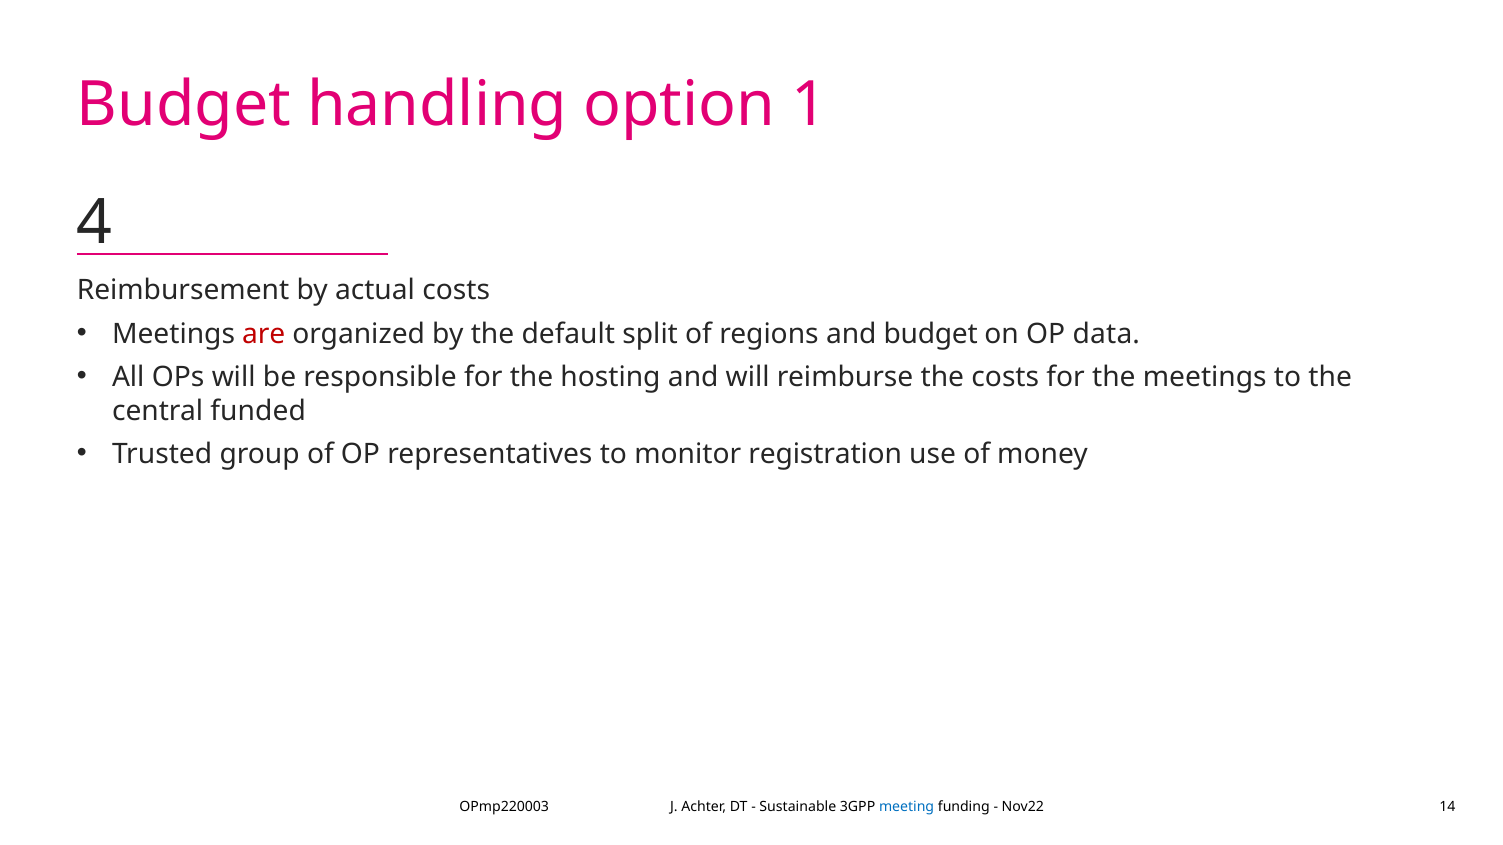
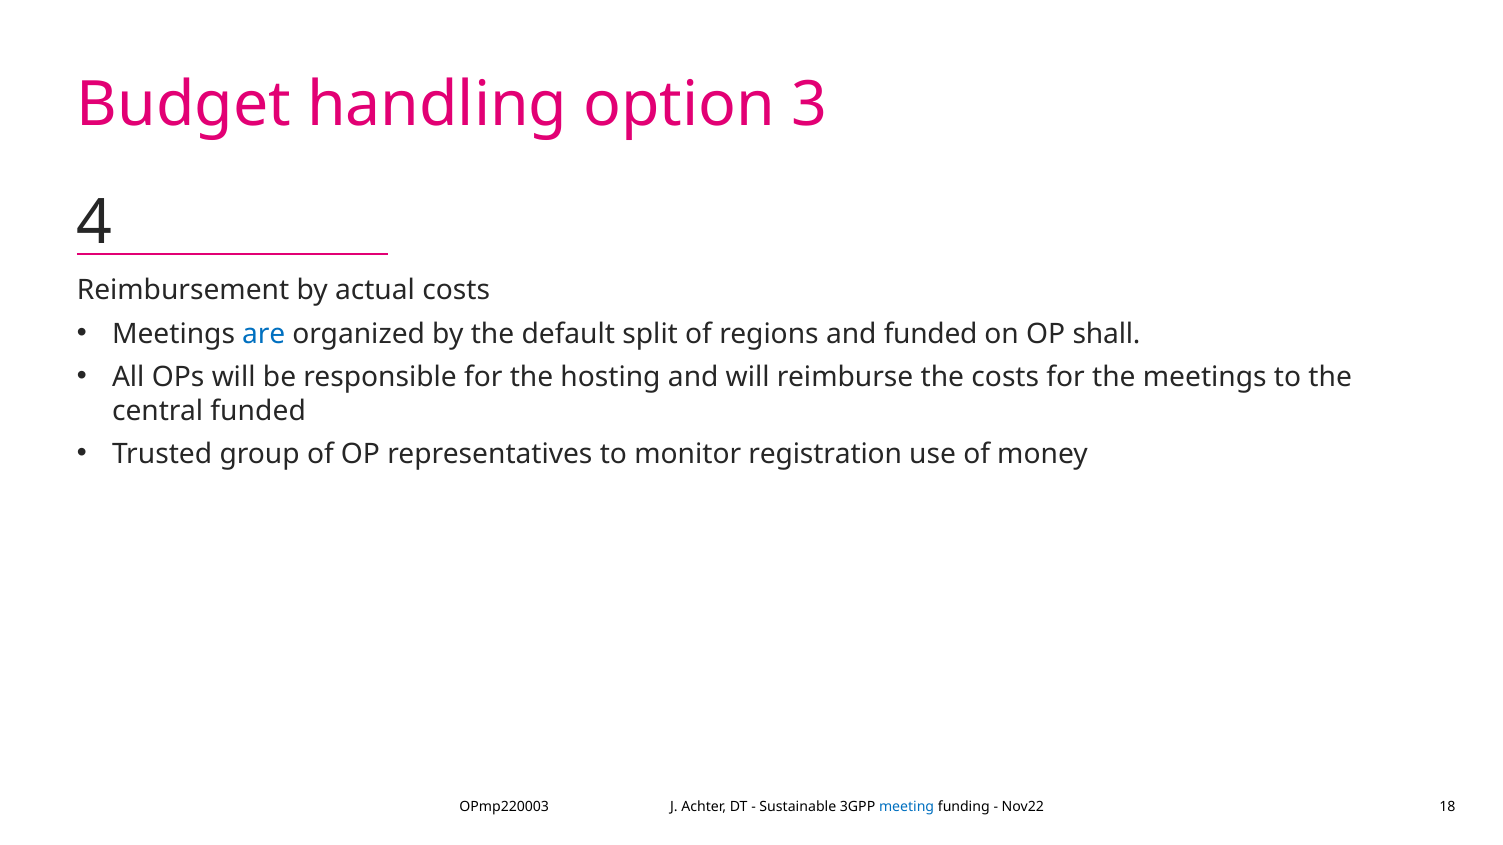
1: 1 -> 3 (809, 104)
are colour: red -> blue (264, 334)
and budget: budget -> funded (931, 334)
data: data -> shall (1107, 334)
14: 14 -> 18 (1447, 807)
